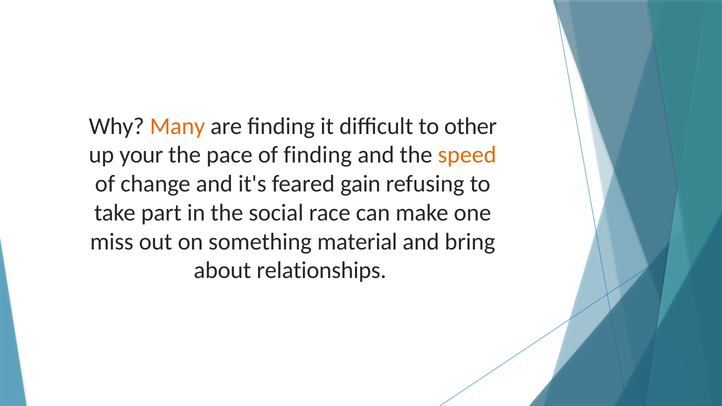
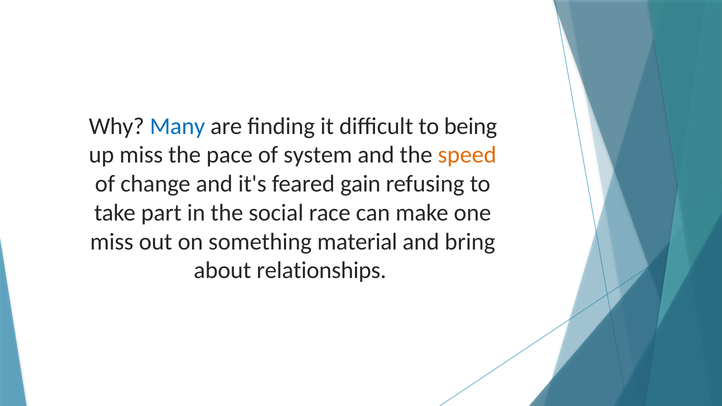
Many colour: orange -> blue (177, 126)
other: other -> being (471, 126)
up your: your -> miss (141, 155)
of finding: finding -> system (318, 155)
